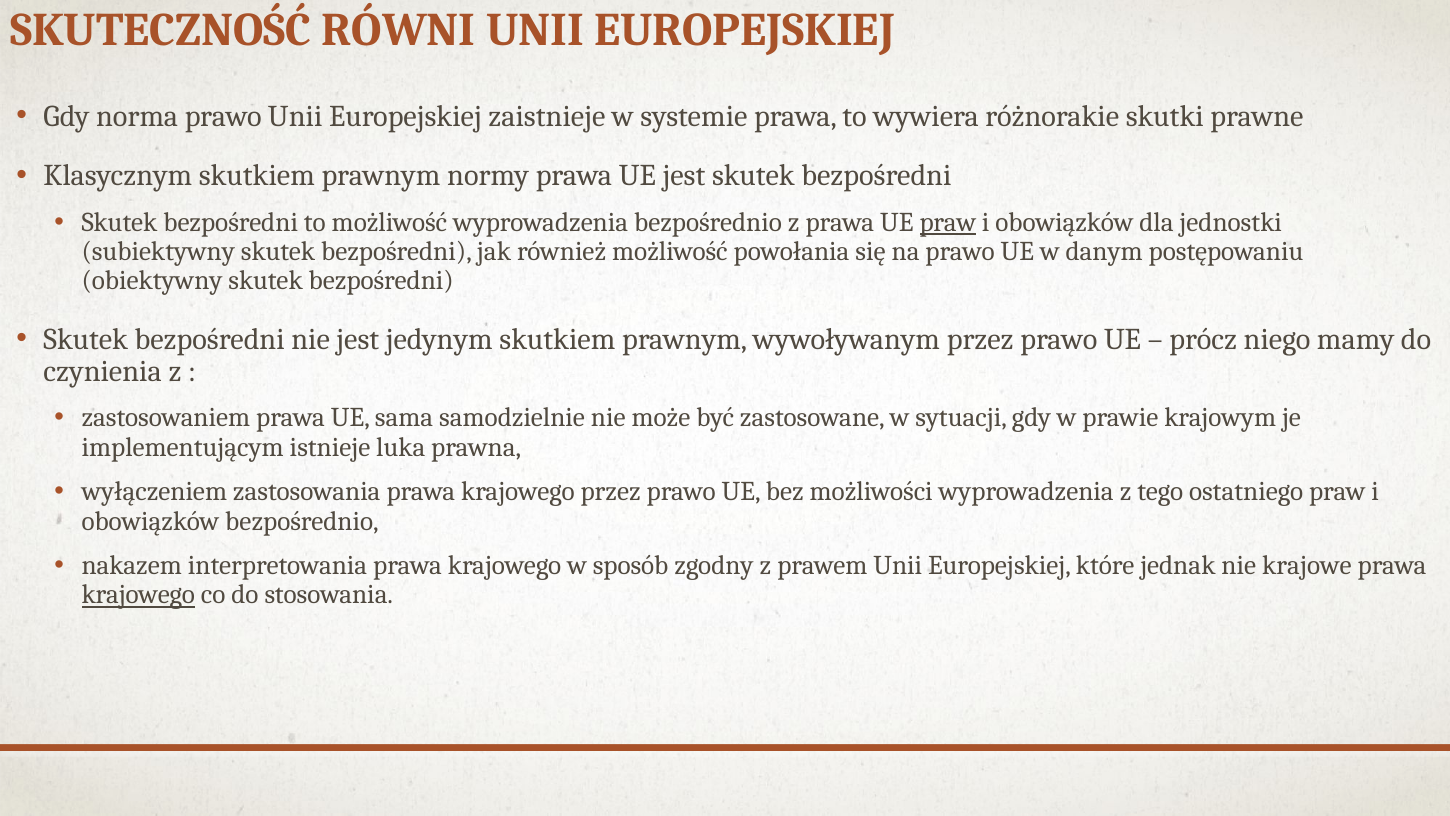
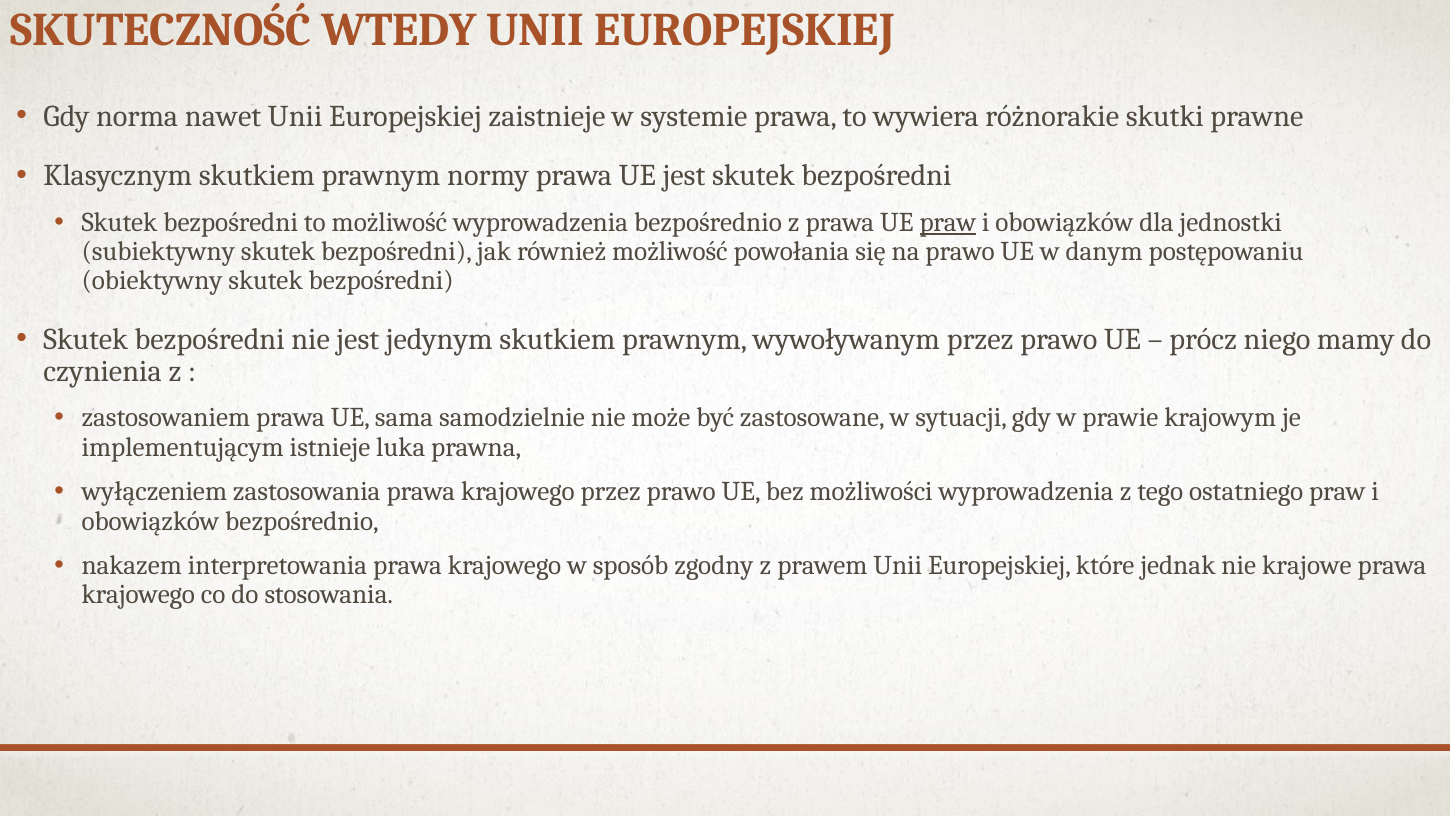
RÓWNI: RÓWNI -> WTEDY (399, 30)
norma prawo: prawo -> nawet (223, 116)
krajowego underline: present -> none (138, 595)
